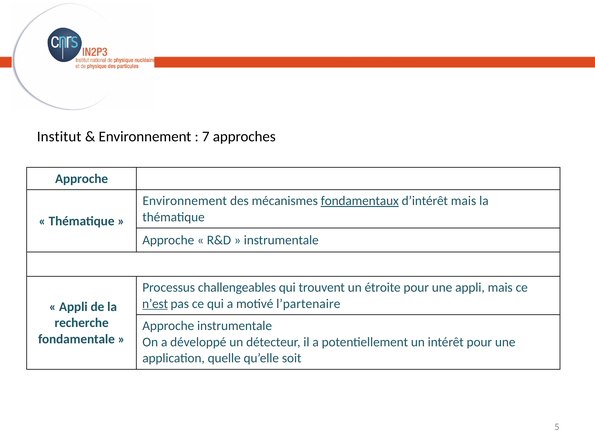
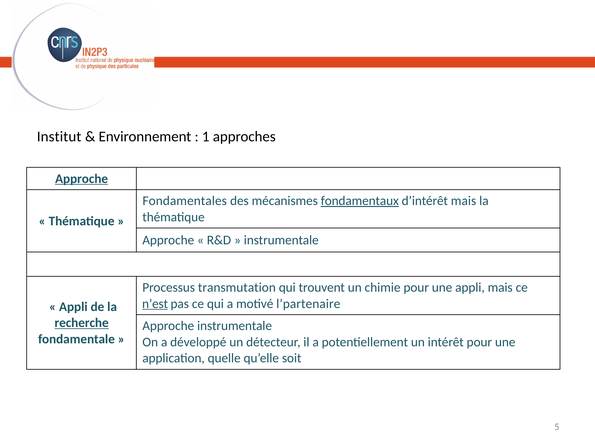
7: 7 -> 1 (206, 136)
Approche underline: none -> present (82, 178)
Environnement: Environnement -> Fondamentales (185, 200)
challengeables: challengeables -> transmutation (237, 287)
étroite: étroite -> chimie (383, 287)
recherche underline: none -> present (82, 322)
